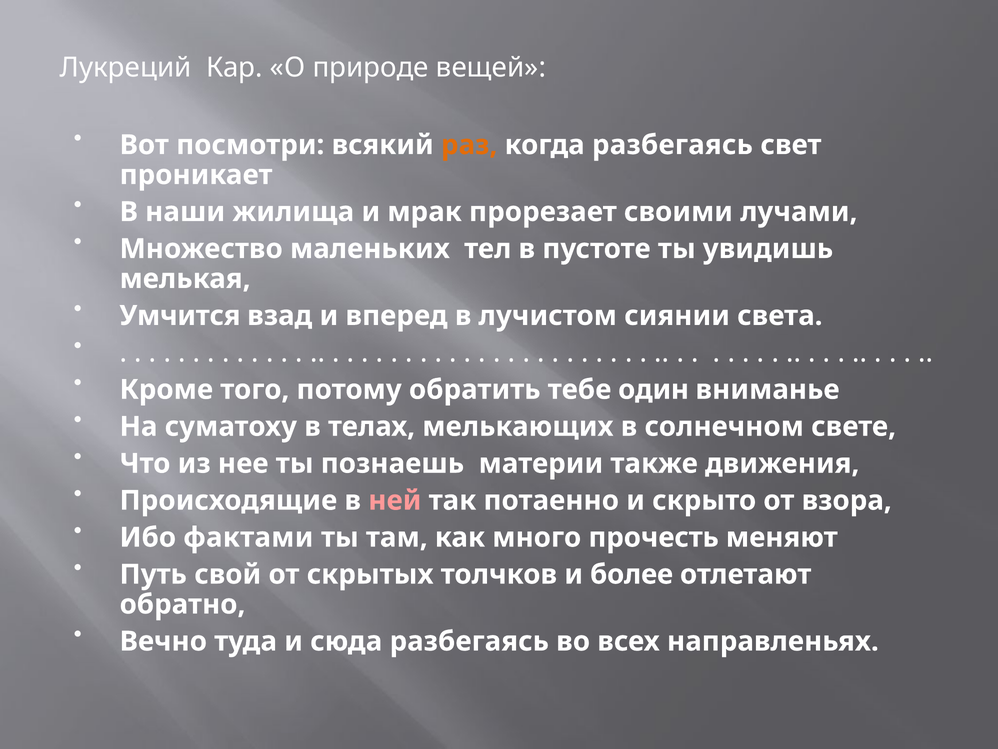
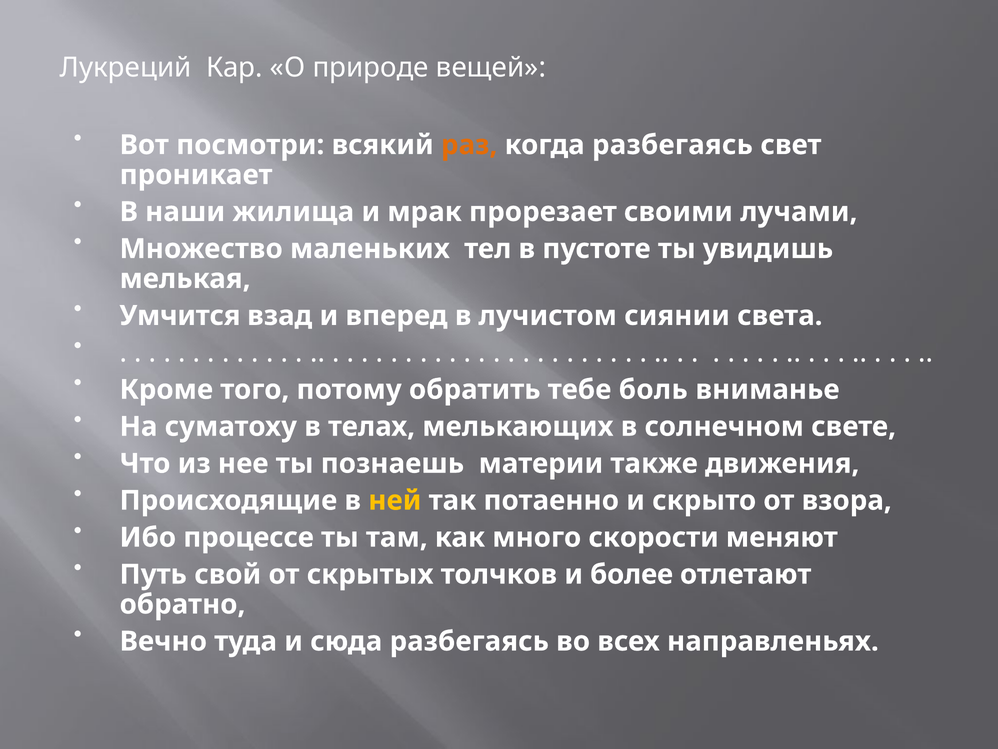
один: один -> боль (653, 389)
ней colour: pink -> yellow (395, 500)
фактами: фактами -> процессе (249, 537)
прочесть: прочесть -> скорости (654, 537)
